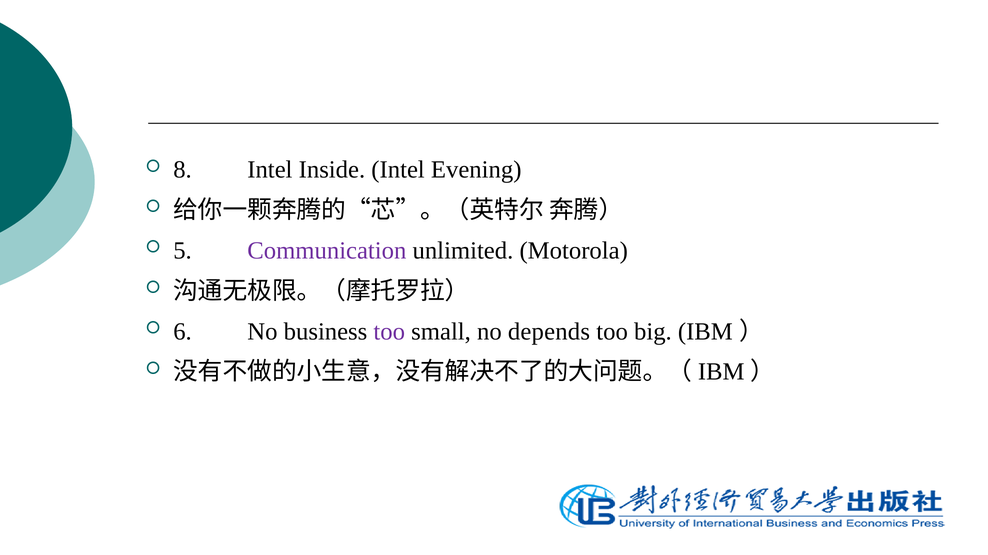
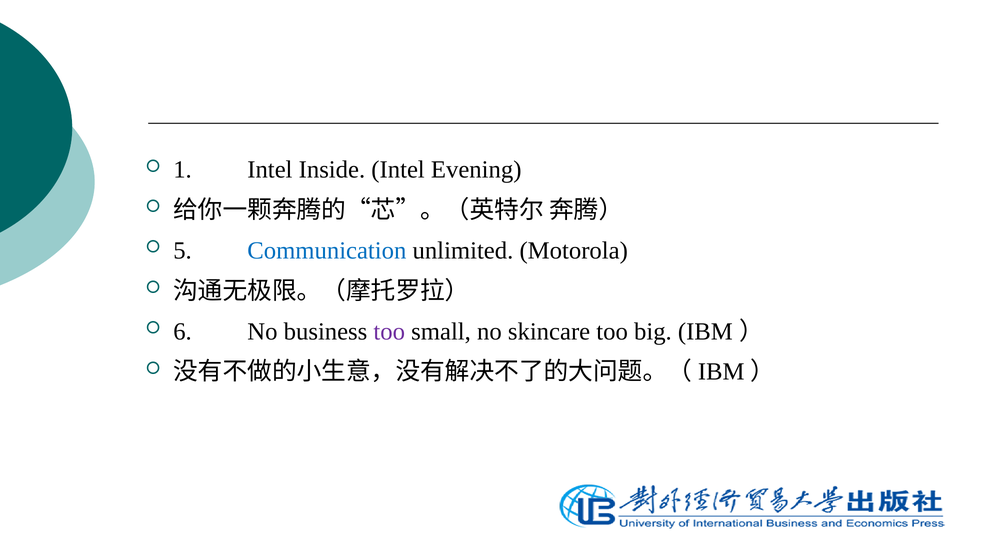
8: 8 -> 1 (183, 170)
Communication colour: purple -> blue (327, 251)
depends: depends -> skincare (549, 332)
